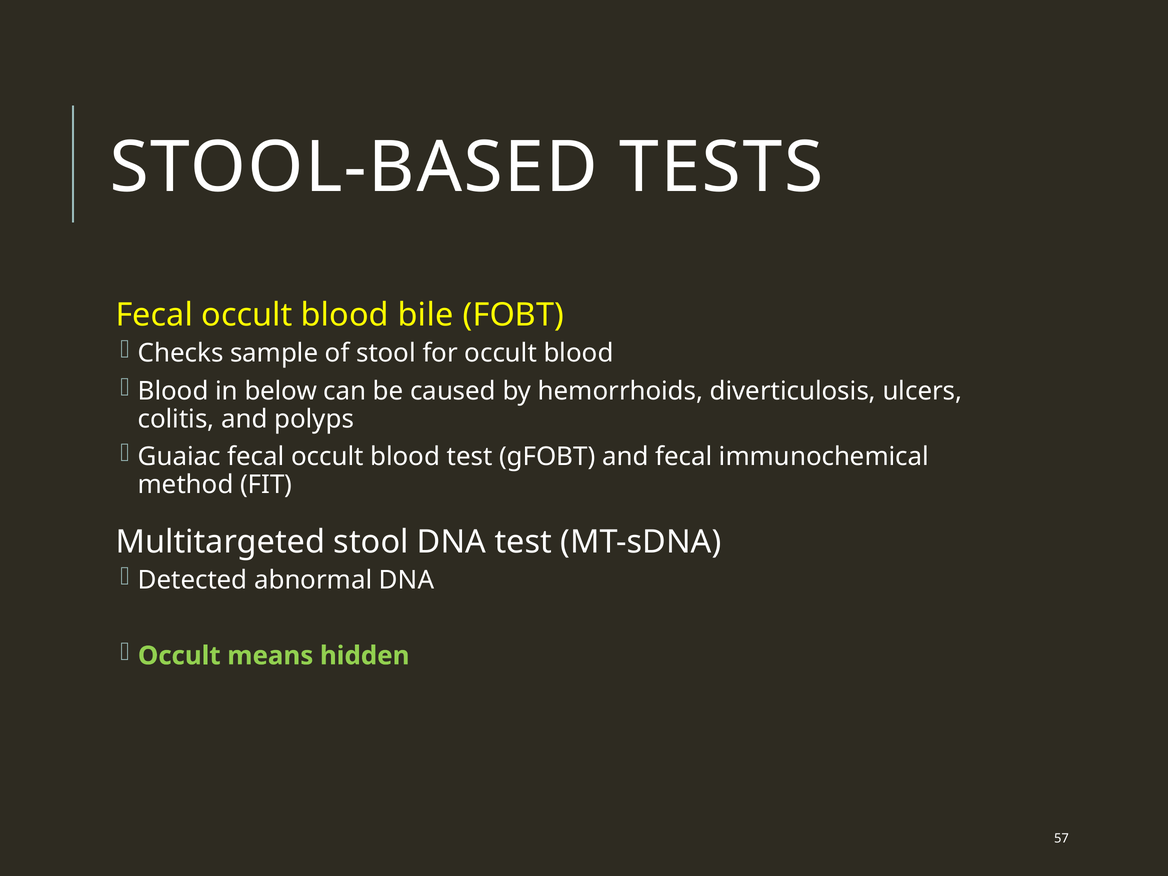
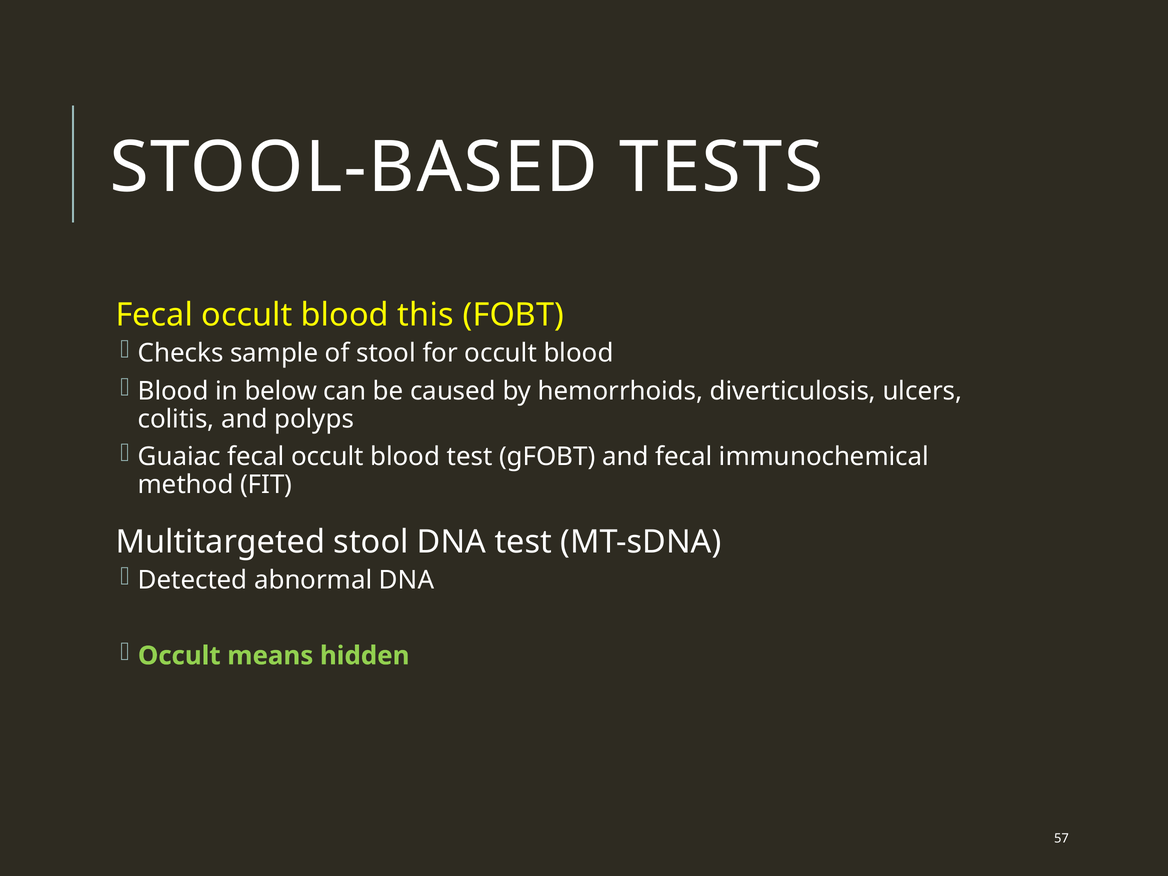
bile: bile -> this (426, 315)
